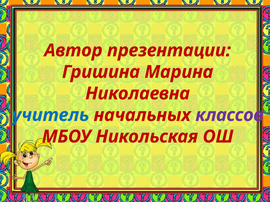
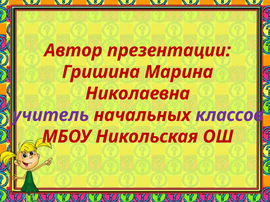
учитель colour: blue -> purple (50, 115)
